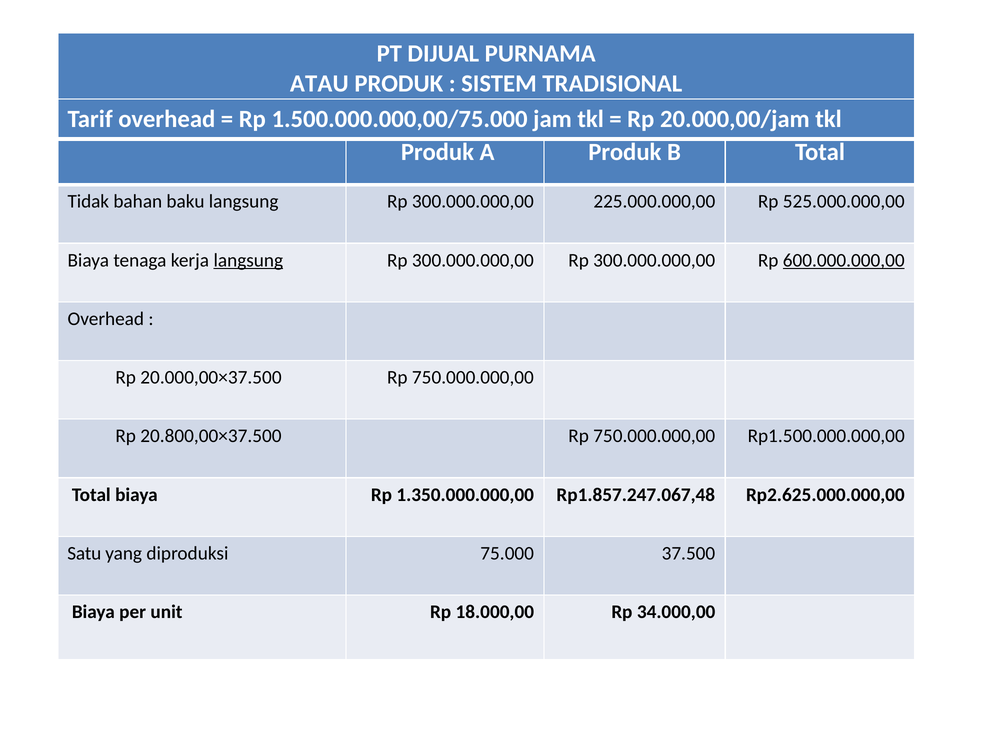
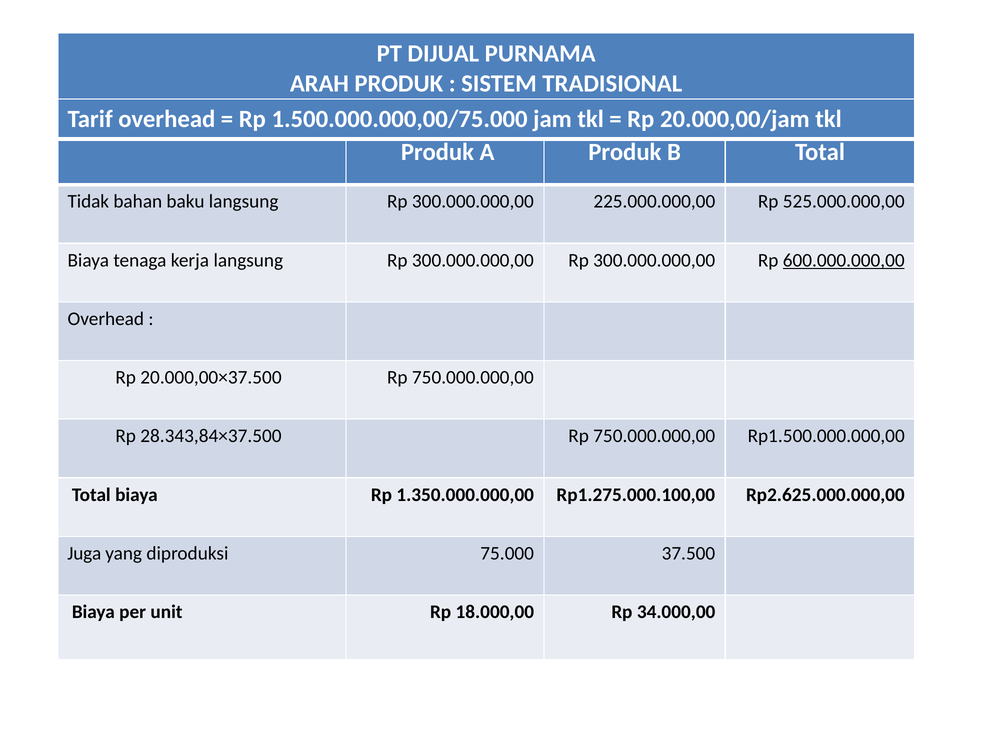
ATAU: ATAU -> ARAH (319, 83)
langsung underline: present -> none (248, 260)
20.800,00×37.500: 20.800,00×37.500 -> 28.343,84×37.500 (211, 436)
Rp1.857.247.067,48: Rp1.857.247.067,48 -> Rp1.275.000.100,00 (636, 494)
Satu: Satu -> Juga (84, 553)
